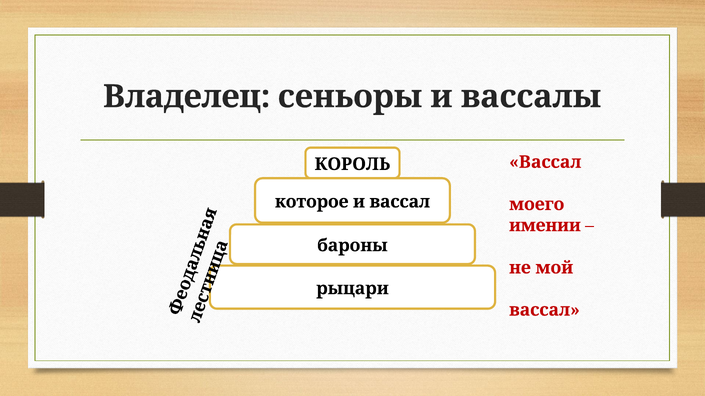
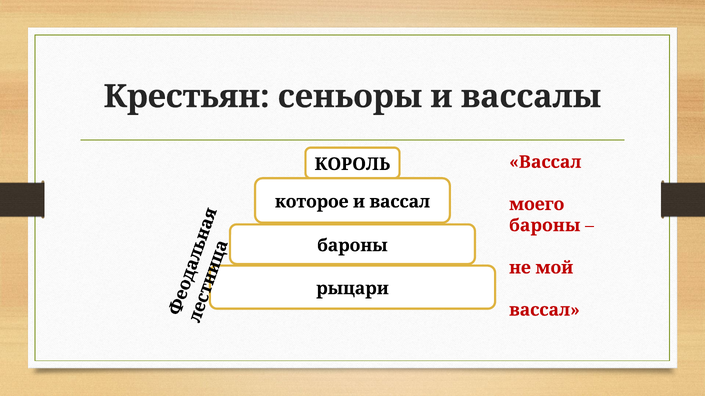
Владелец: Владелец -> Крестьян (187, 97)
имении: имении -> бароны (545, 226)
